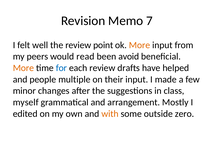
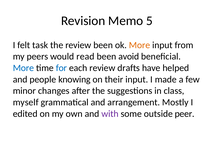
7: 7 -> 5 (149, 21)
well: well -> task (40, 45)
review point: point -> been (103, 45)
More colour: orange -> blue (23, 68)
multiple: multiple -> knowing (74, 79)
with colour: orange -> purple (110, 113)
zero: zero -> peer (185, 113)
